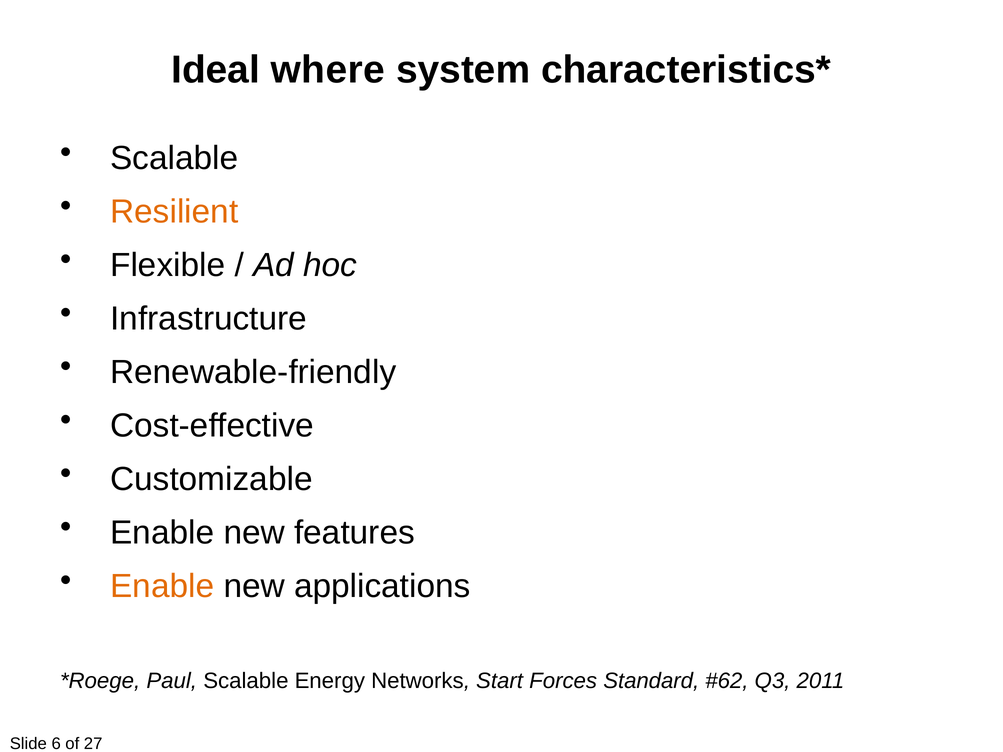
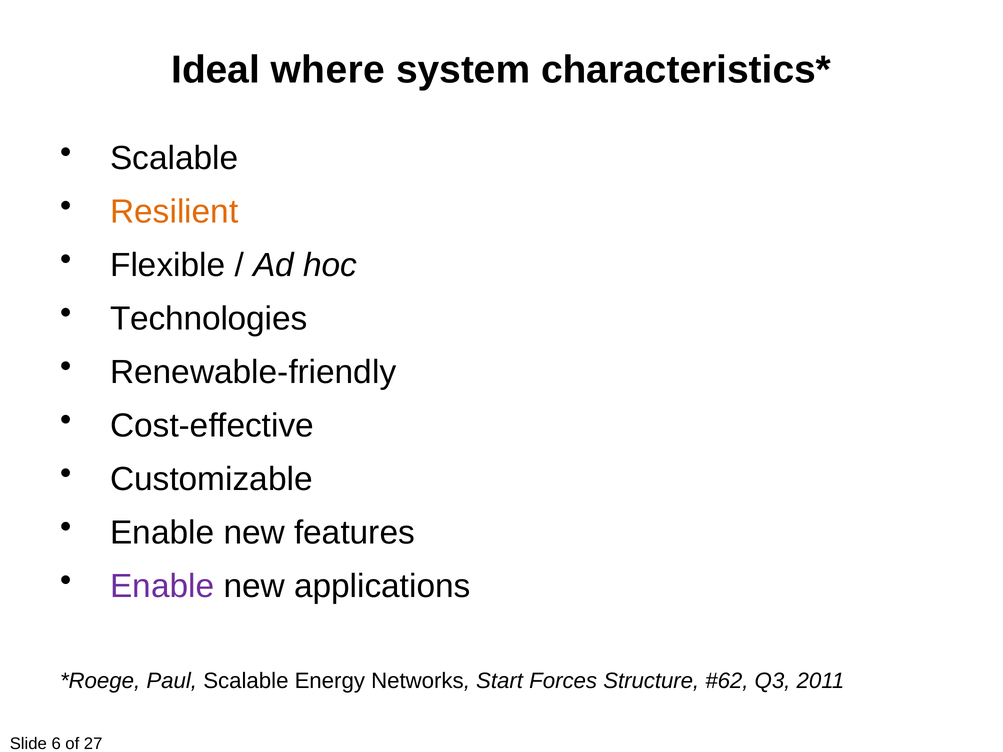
Infrastructure: Infrastructure -> Technologies (209, 319)
Enable colour: orange -> purple (162, 586)
Standard: Standard -> Structure (651, 681)
